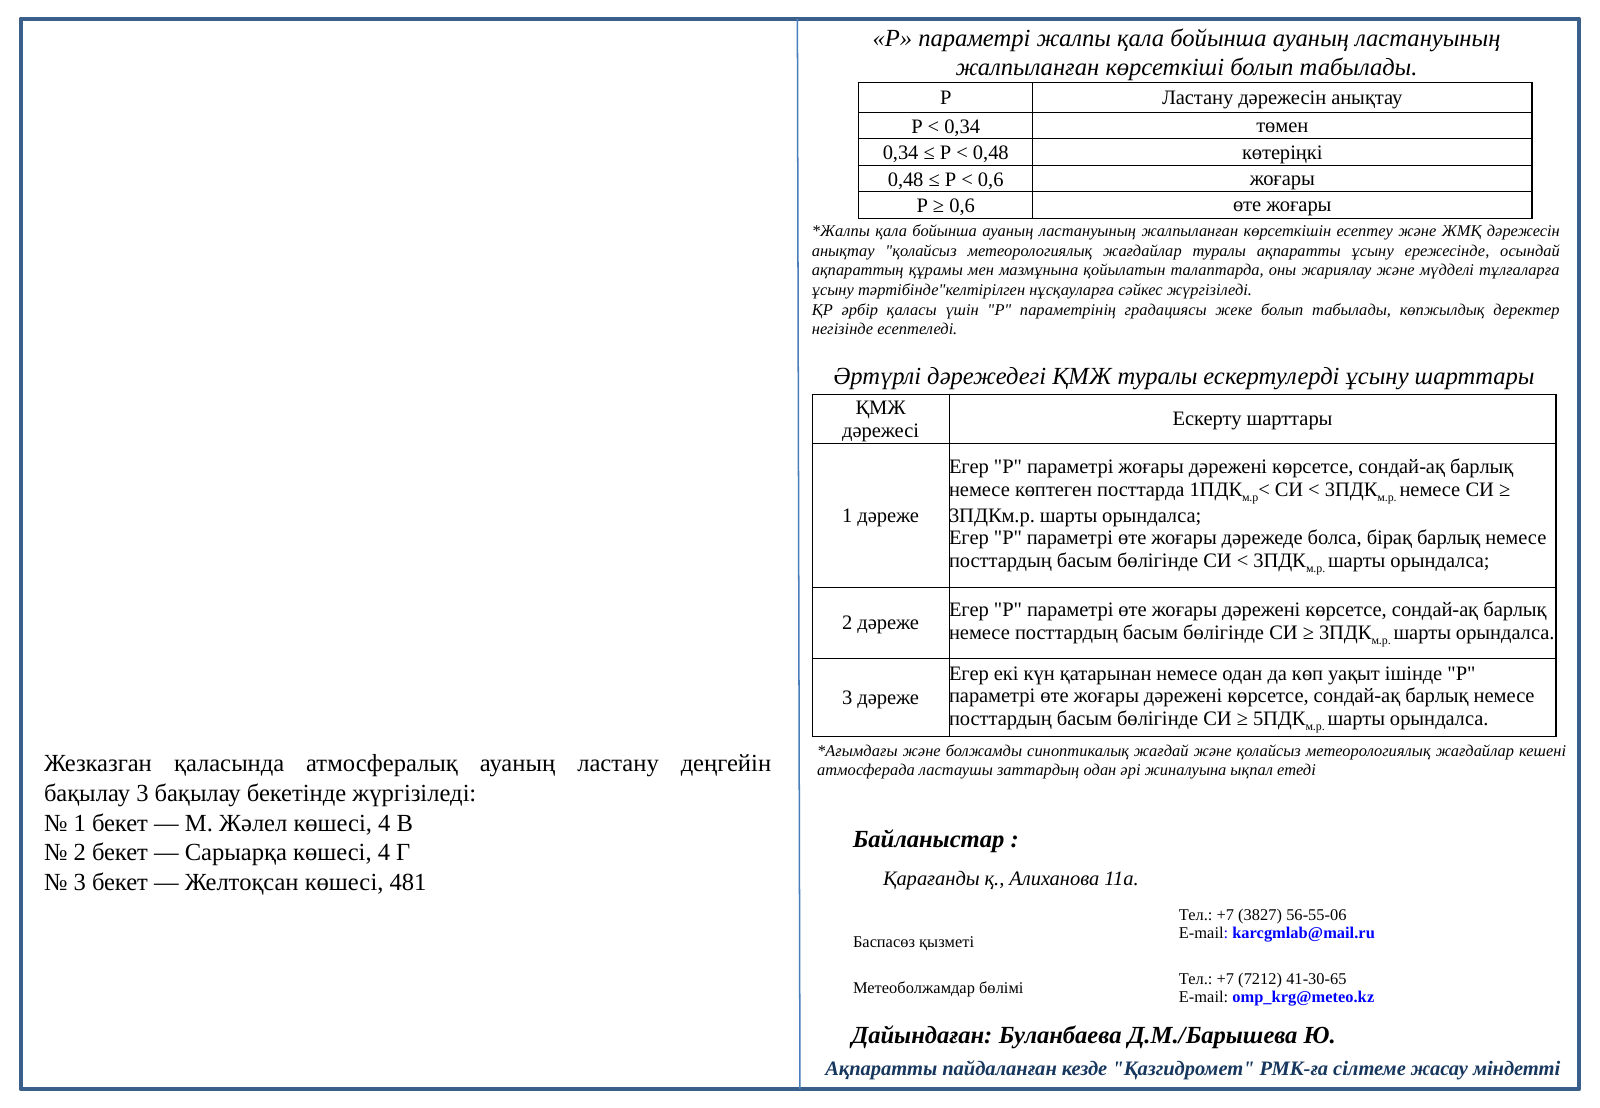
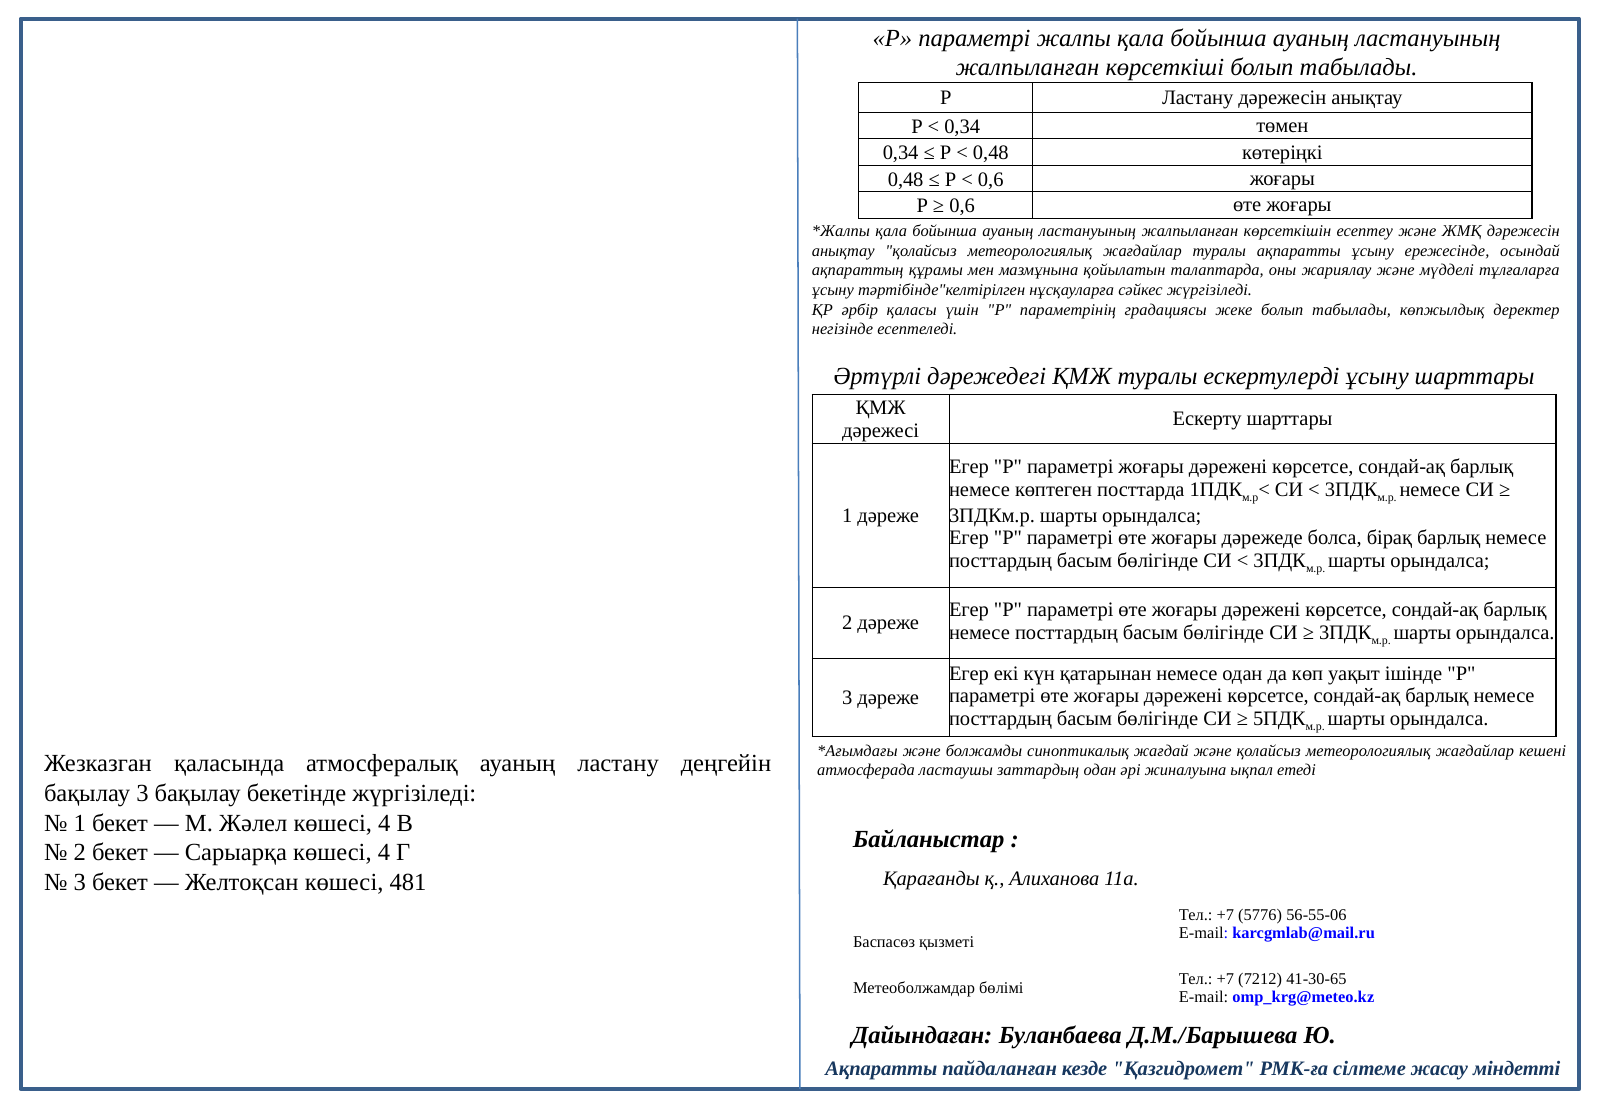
3827: 3827 -> 5776 (1260, 915)
